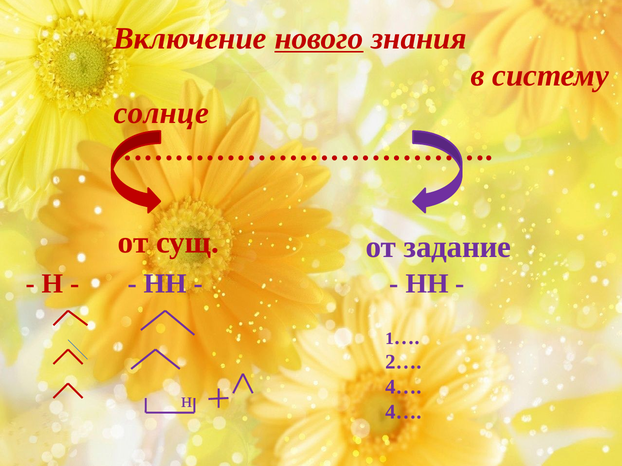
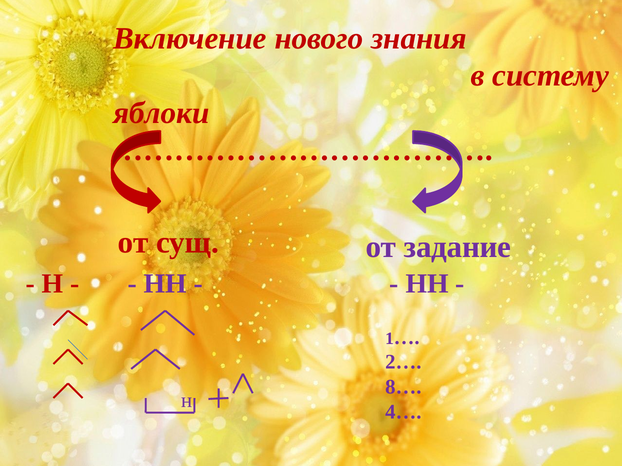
нового underline: present -> none (319, 38)
солнце: солнце -> яблоки (161, 113)
4…: 4… -> 8… (403, 387)
